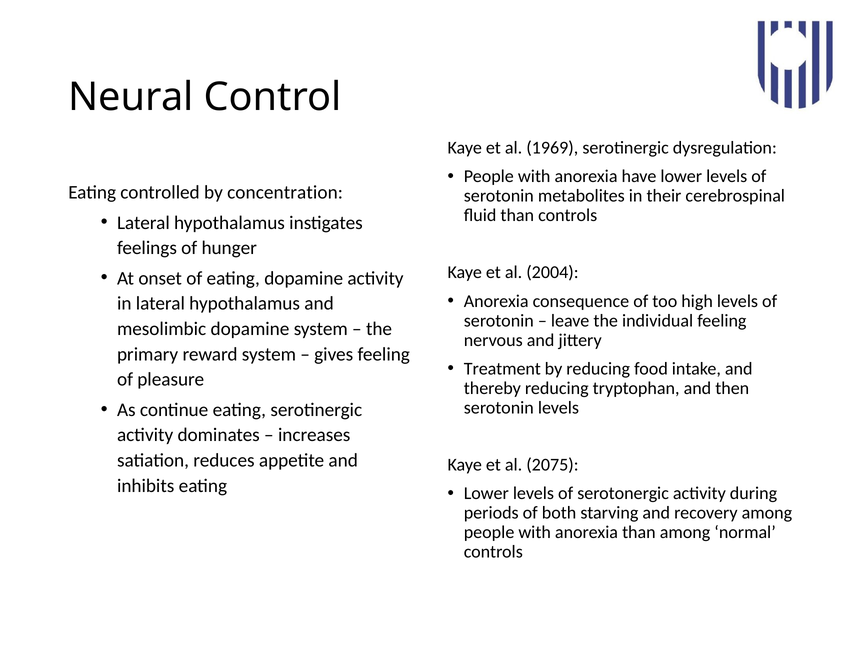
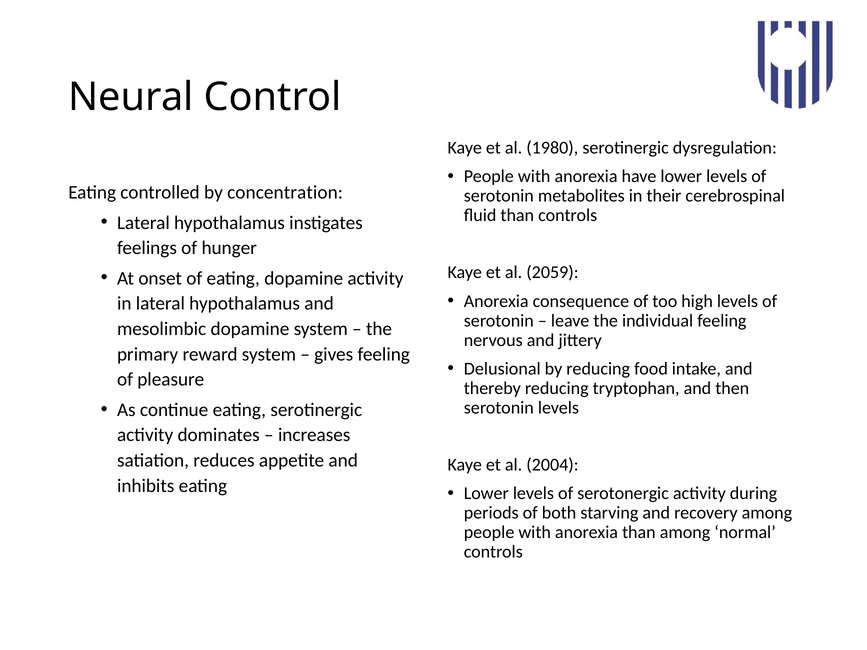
1969: 1969 -> 1980 (552, 148)
2004: 2004 -> 2059 (552, 273)
Treatment: Treatment -> Delusional (502, 369)
2075: 2075 -> 2004 (552, 465)
